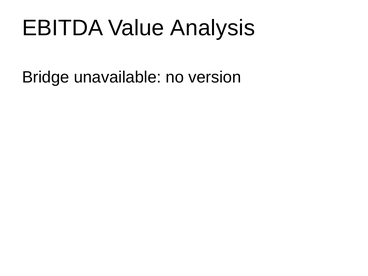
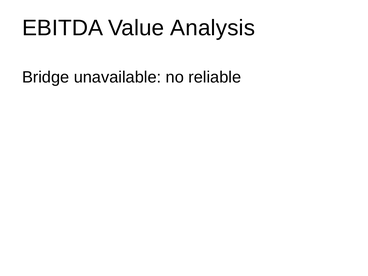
version: version -> reliable (215, 77)
